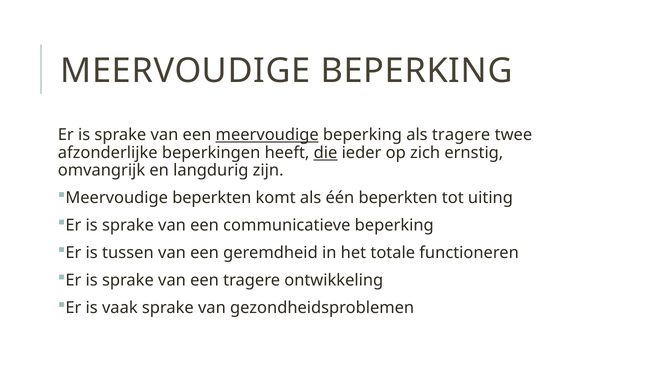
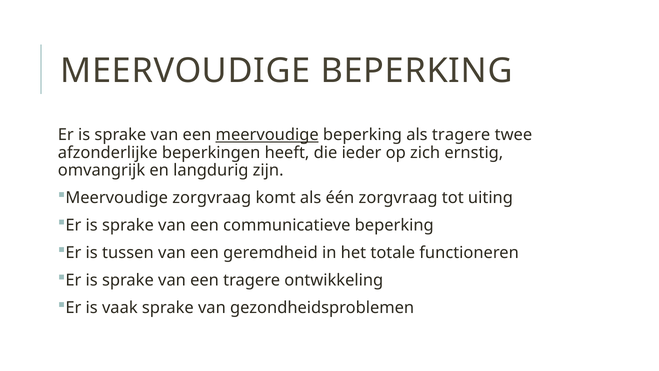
die underline: present -> none (325, 153)
Meervoudige beperkten: beperkten -> zorgvraag (212, 198)
één beperkten: beperkten -> zorgvraag (398, 198)
